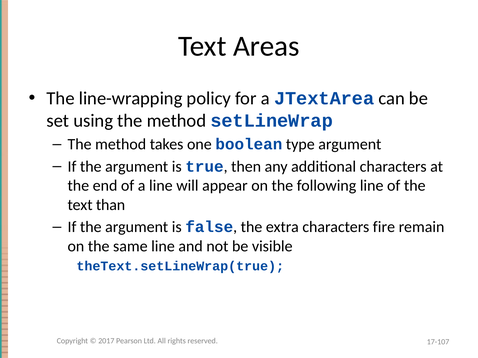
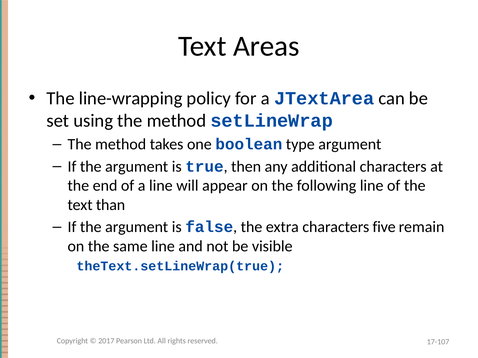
fire: fire -> five (384, 227)
